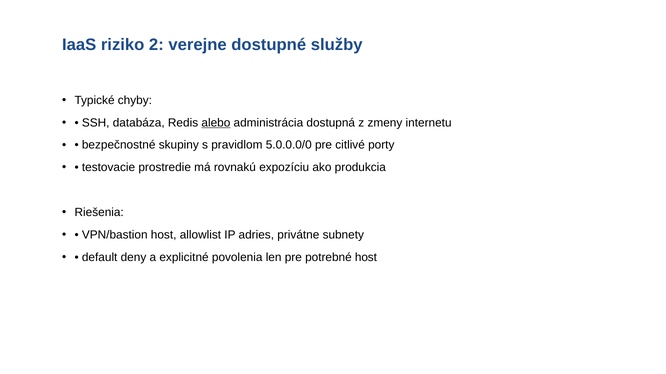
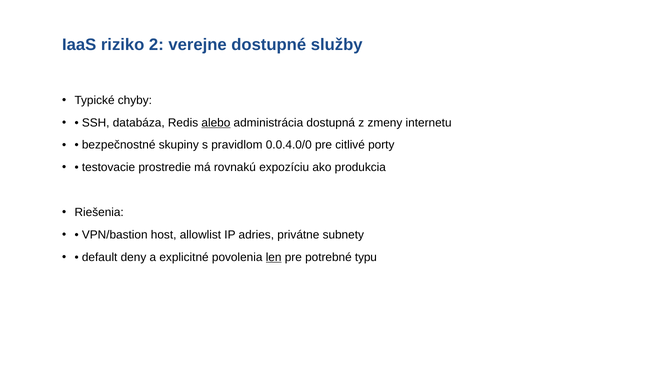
5.0.0.0/0: 5.0.0.0/0 -> 0.0.4.0/0 (289, 145)
len underline: none -> present (274, 258)
potrebné host: host -> typu (366, 258)
